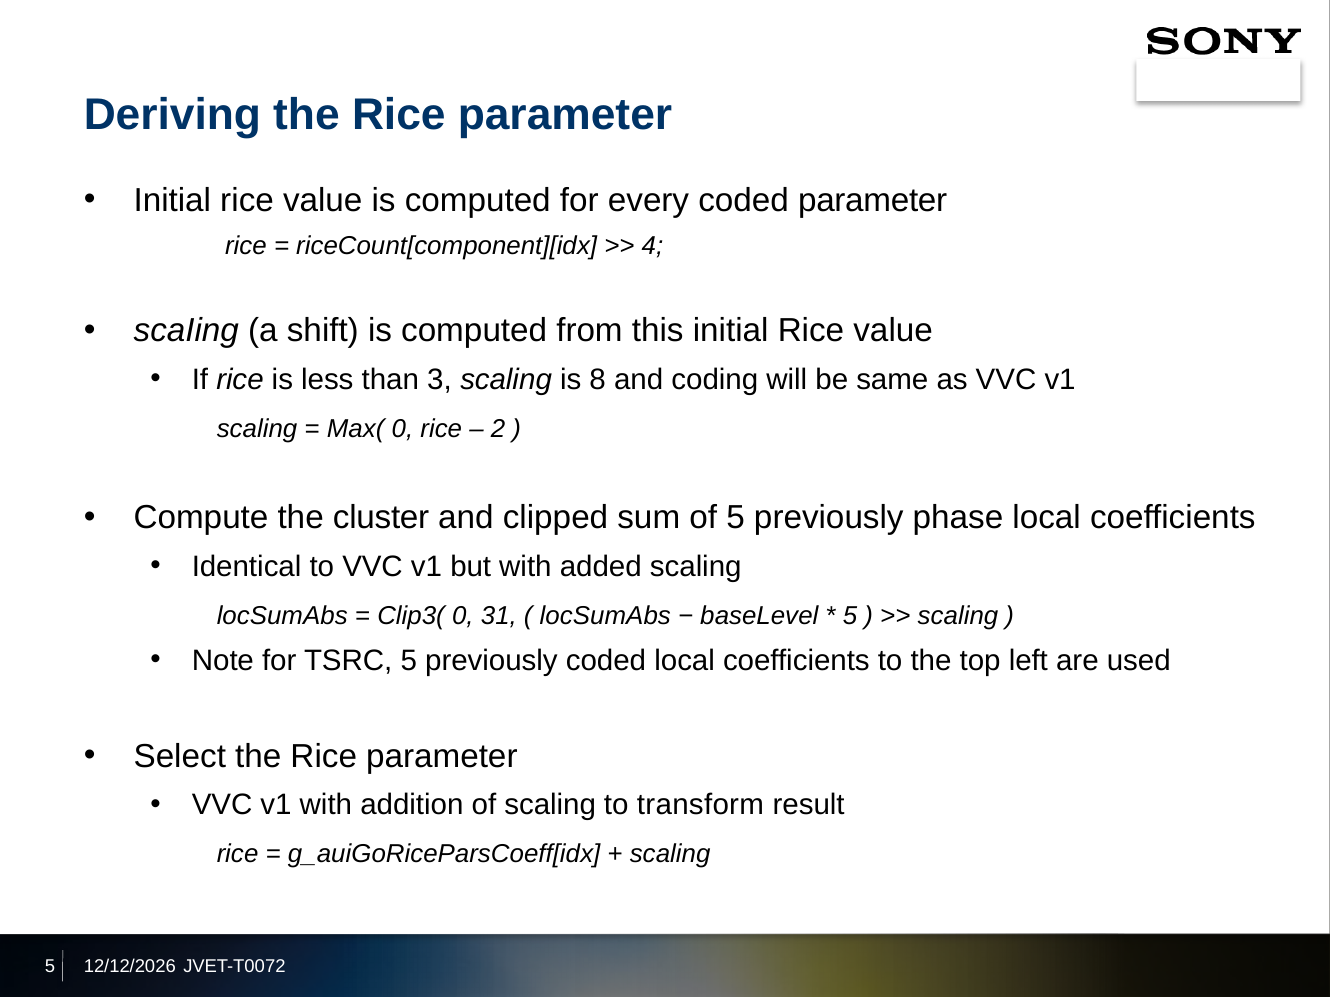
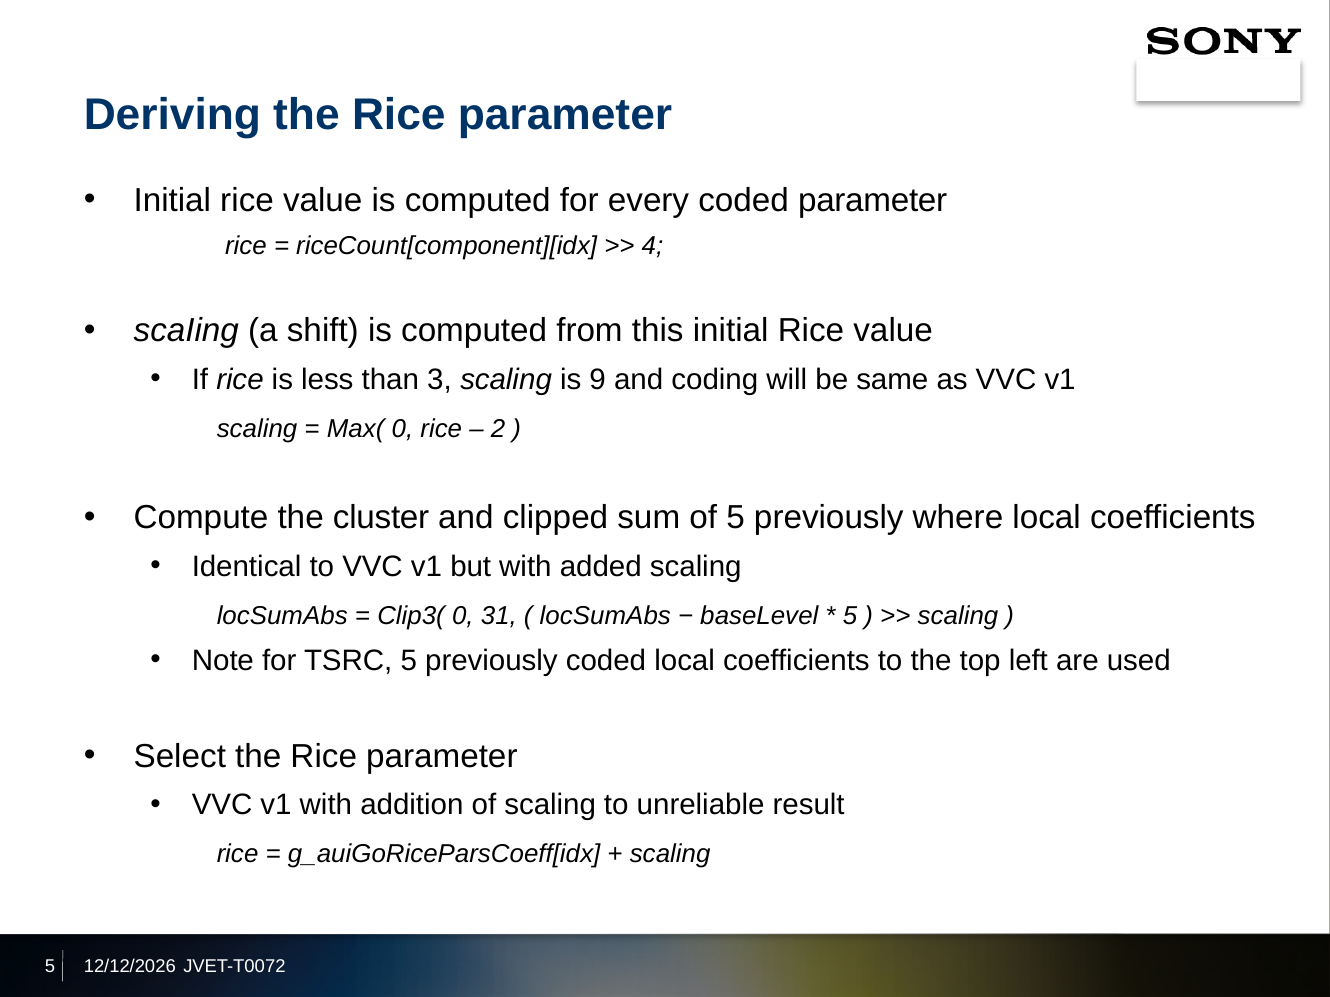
8: 8 -> 9 (598, 380)
phase: phase -> where (958, 518)
transform: transform -> unreliable (701, 805)
